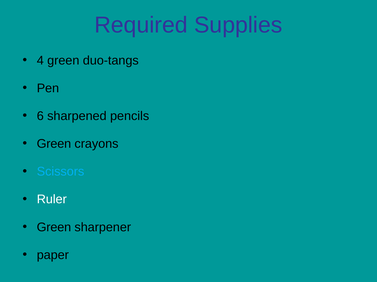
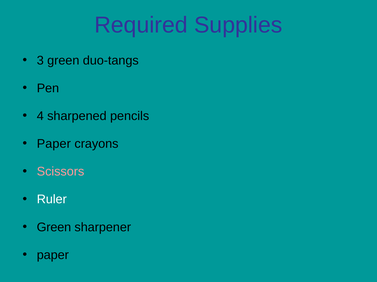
4: 4 -> 3 (40, 61)
6: 6 -> 4 (40, 116)
Green: Green -> Paper (54, 144)
Scissors colour: light blue -> pink (61, 172)
